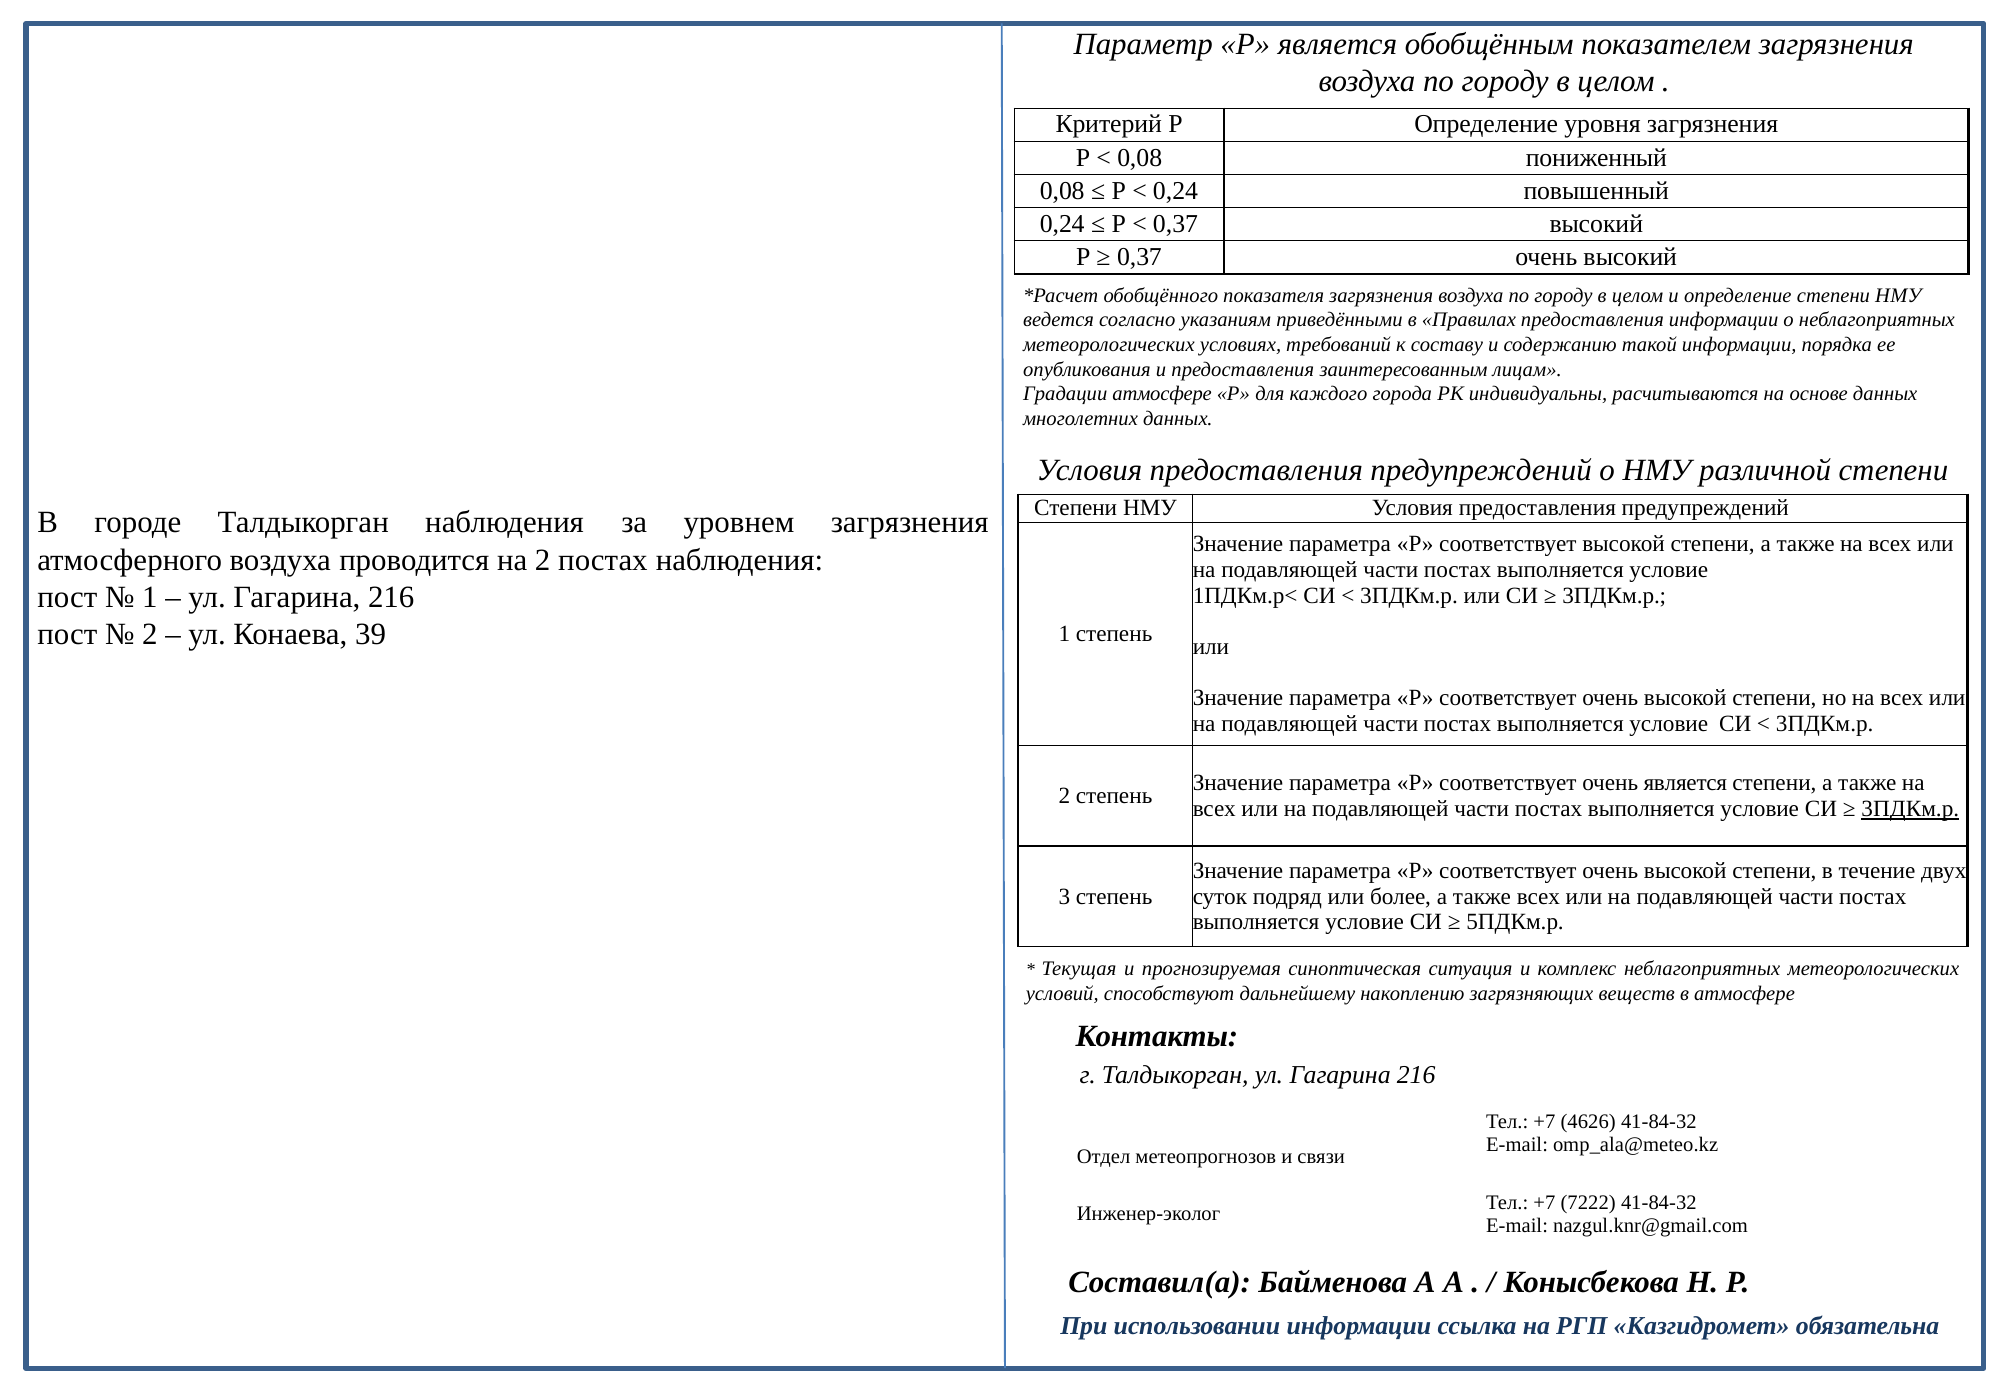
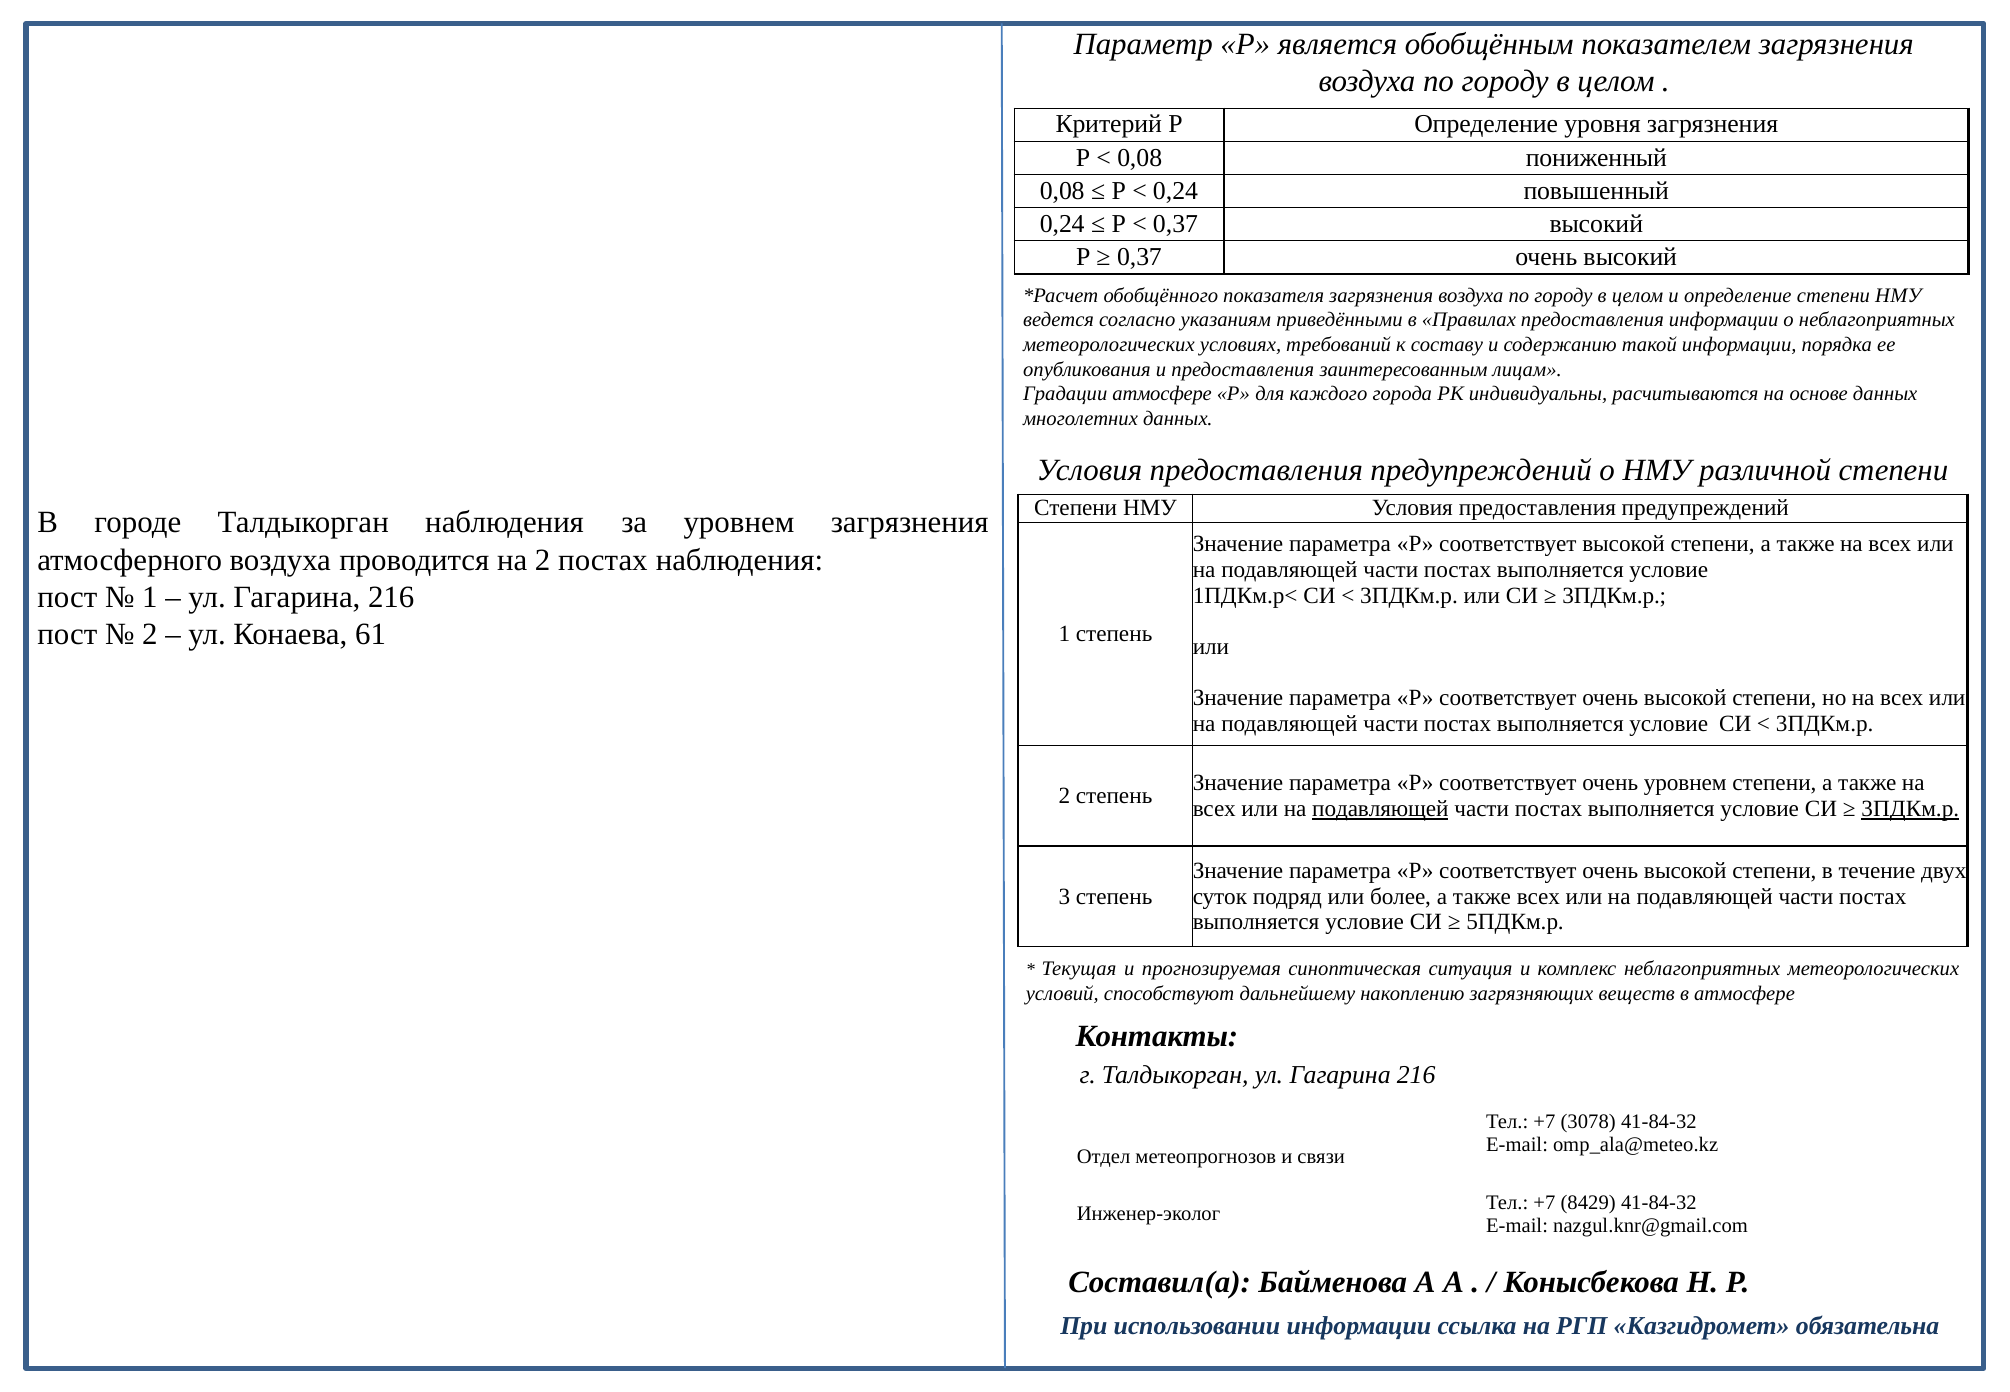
39: 39 -> 61 (371, 634)
очень является: является -> уровнем (1685, 783)
подавляющей underline: none -> present (1380, 809)
4626: 4626 -> 3078 (1588, 1122)
7222: 7222 -> 8429 (1588, 1202)
